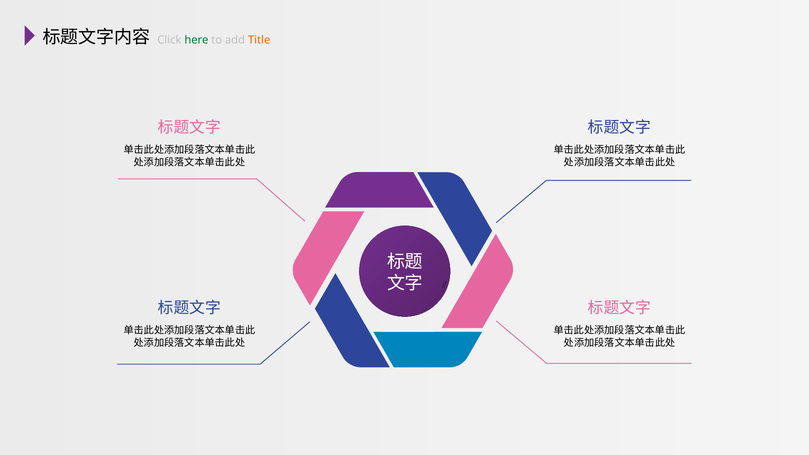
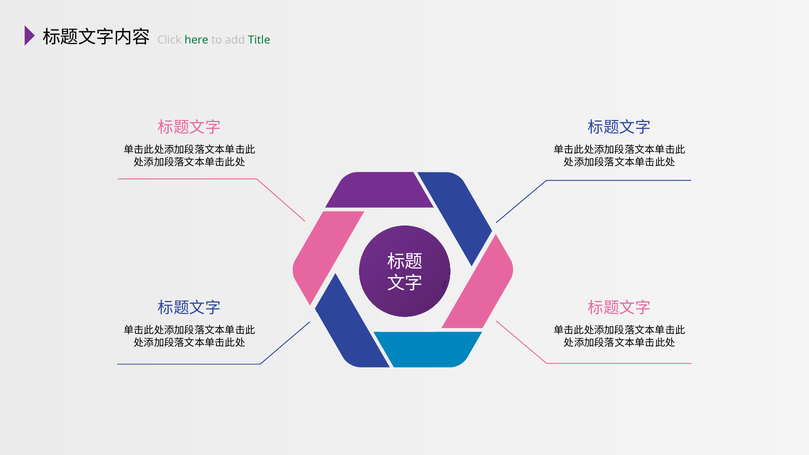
Title colour: orange -> green (259, 40)
